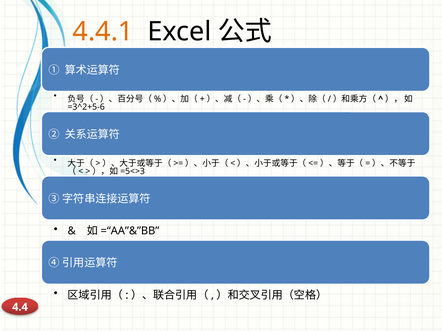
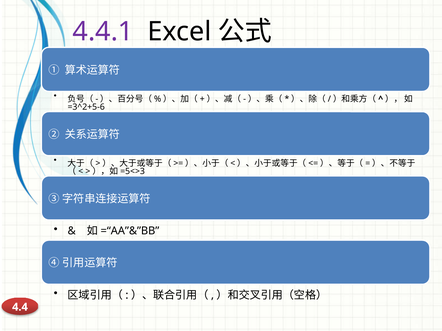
4.4.1 colour: orange -> purple (103, 32)
